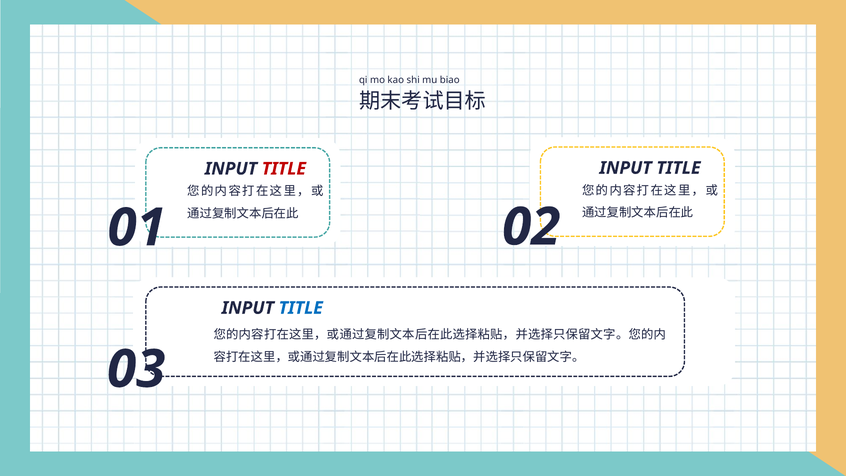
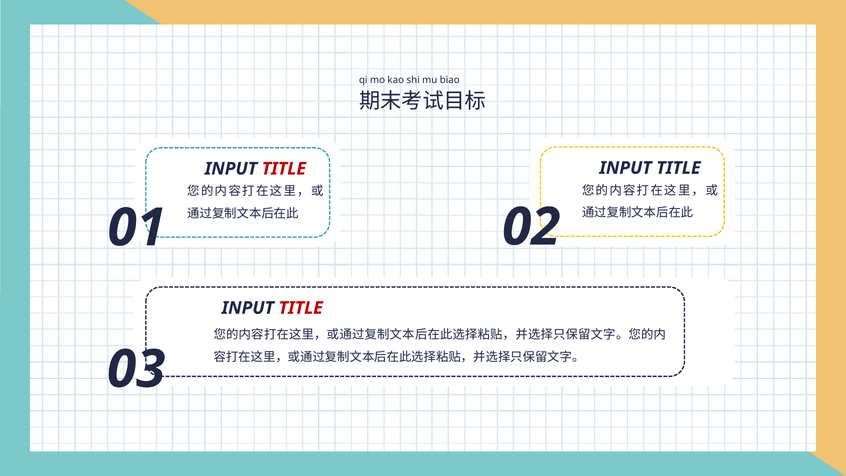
TITLE colour: blue -> red (301, 308)
